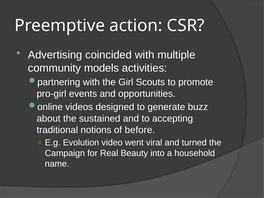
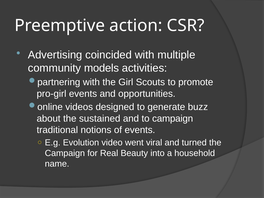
to accepting: accepting -> campaign (173, 119)
of before: before -> events (140, 130)
